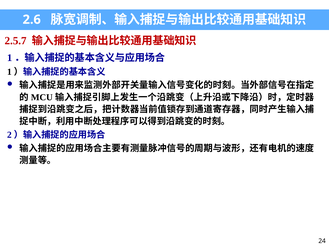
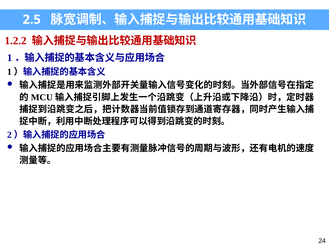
2.6: 2.6 -> 2.5 (32, 20)
2.5.7: 2.5.7 -> 1.2.2 (16, 41)
